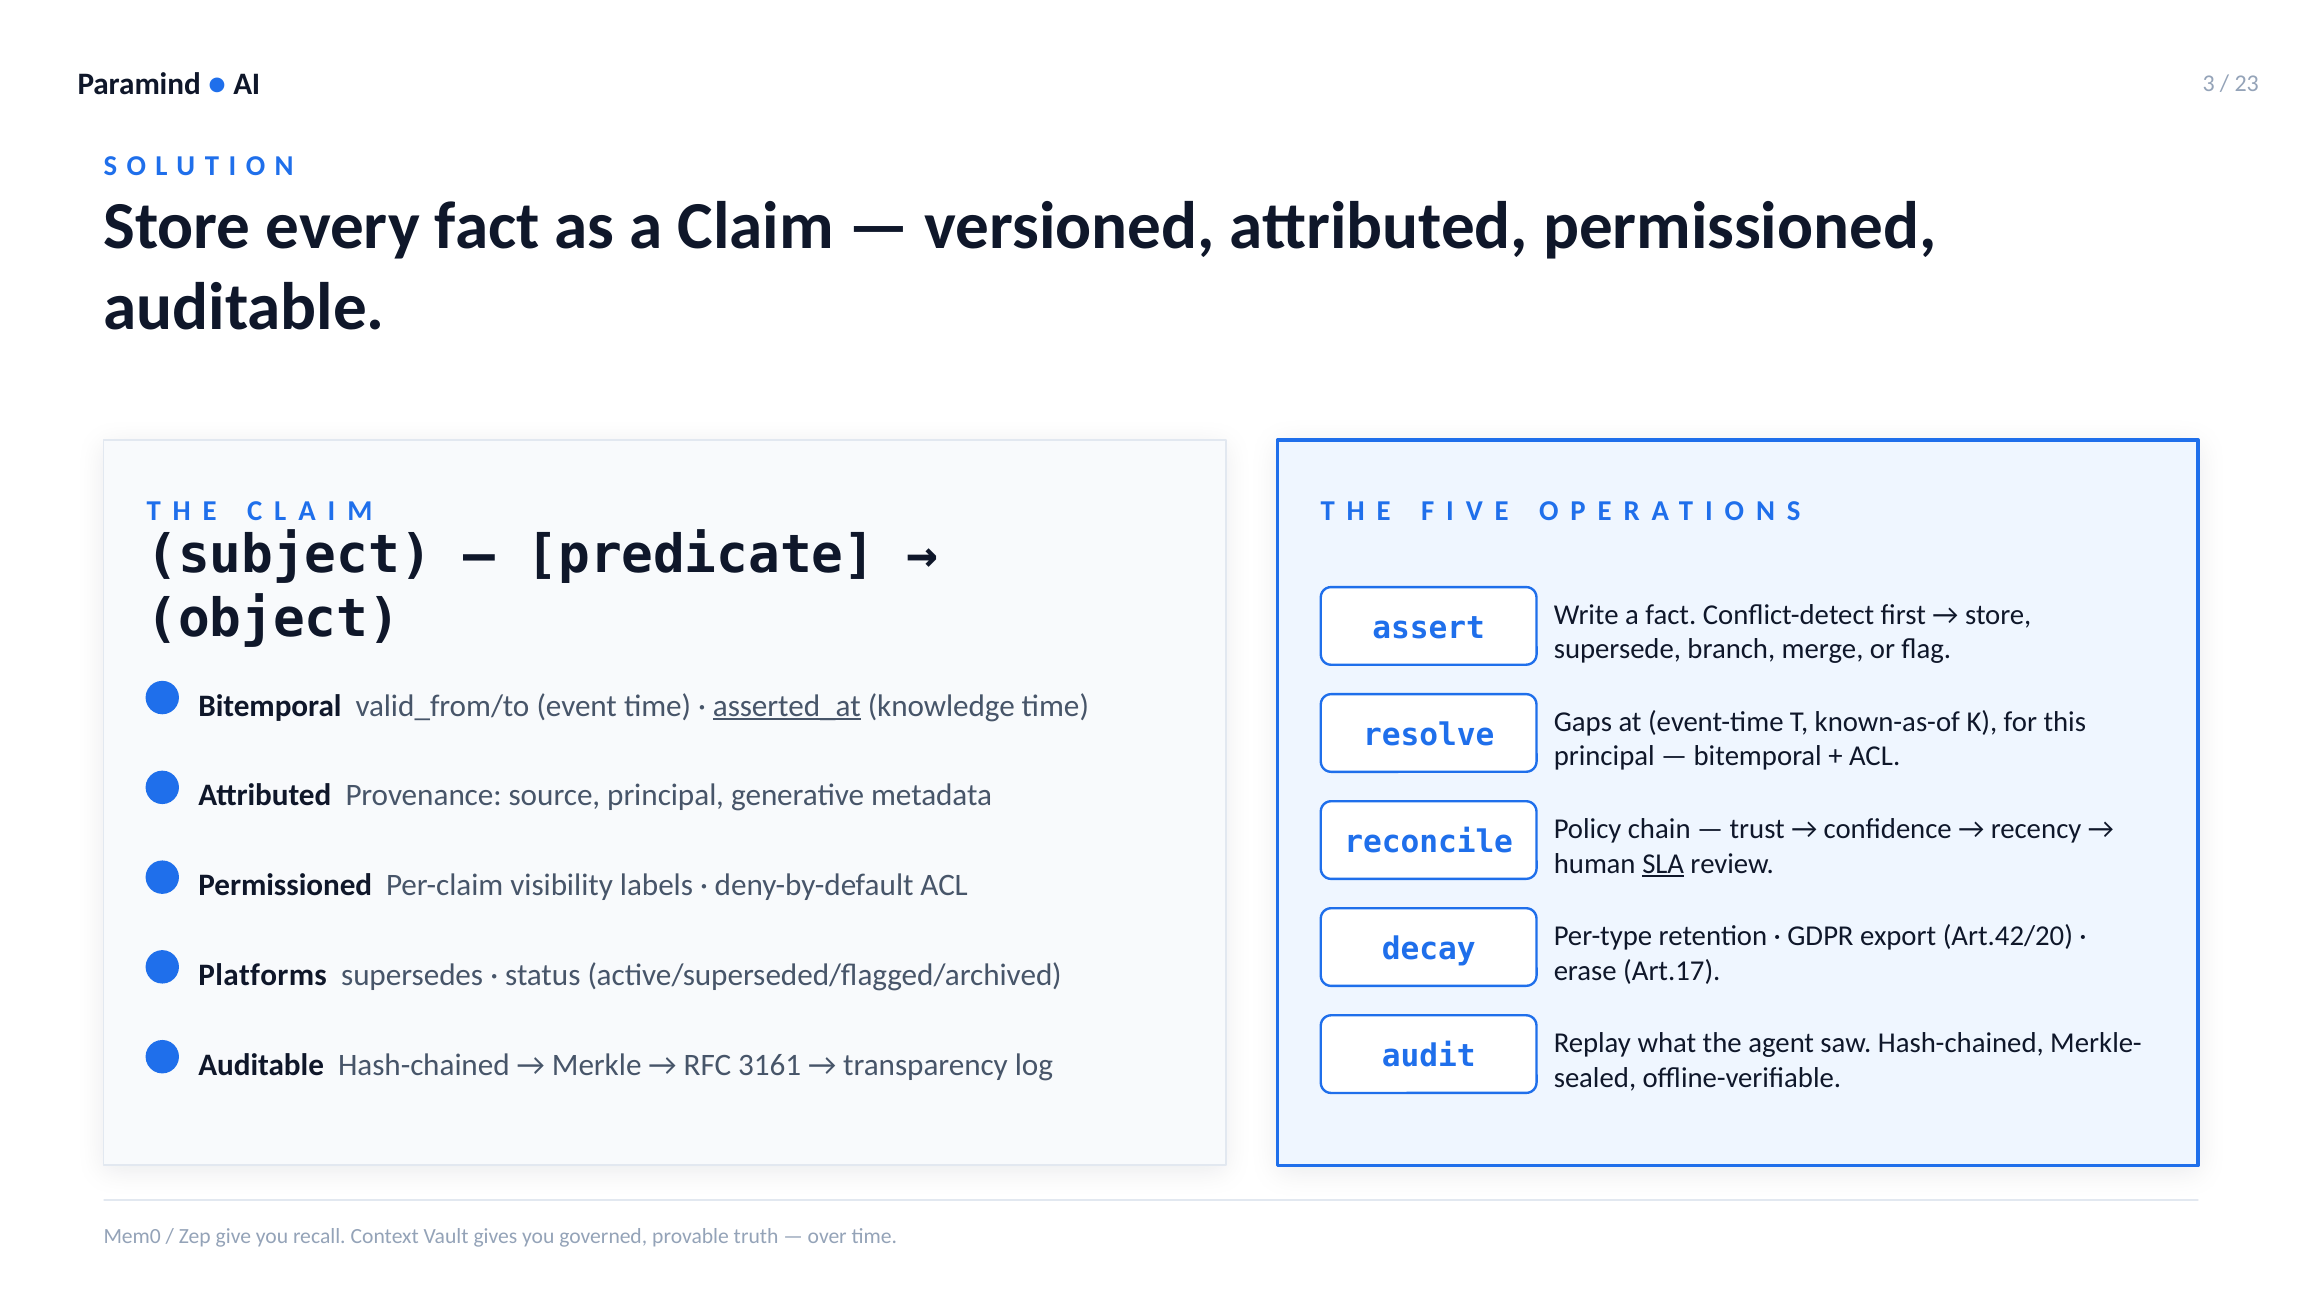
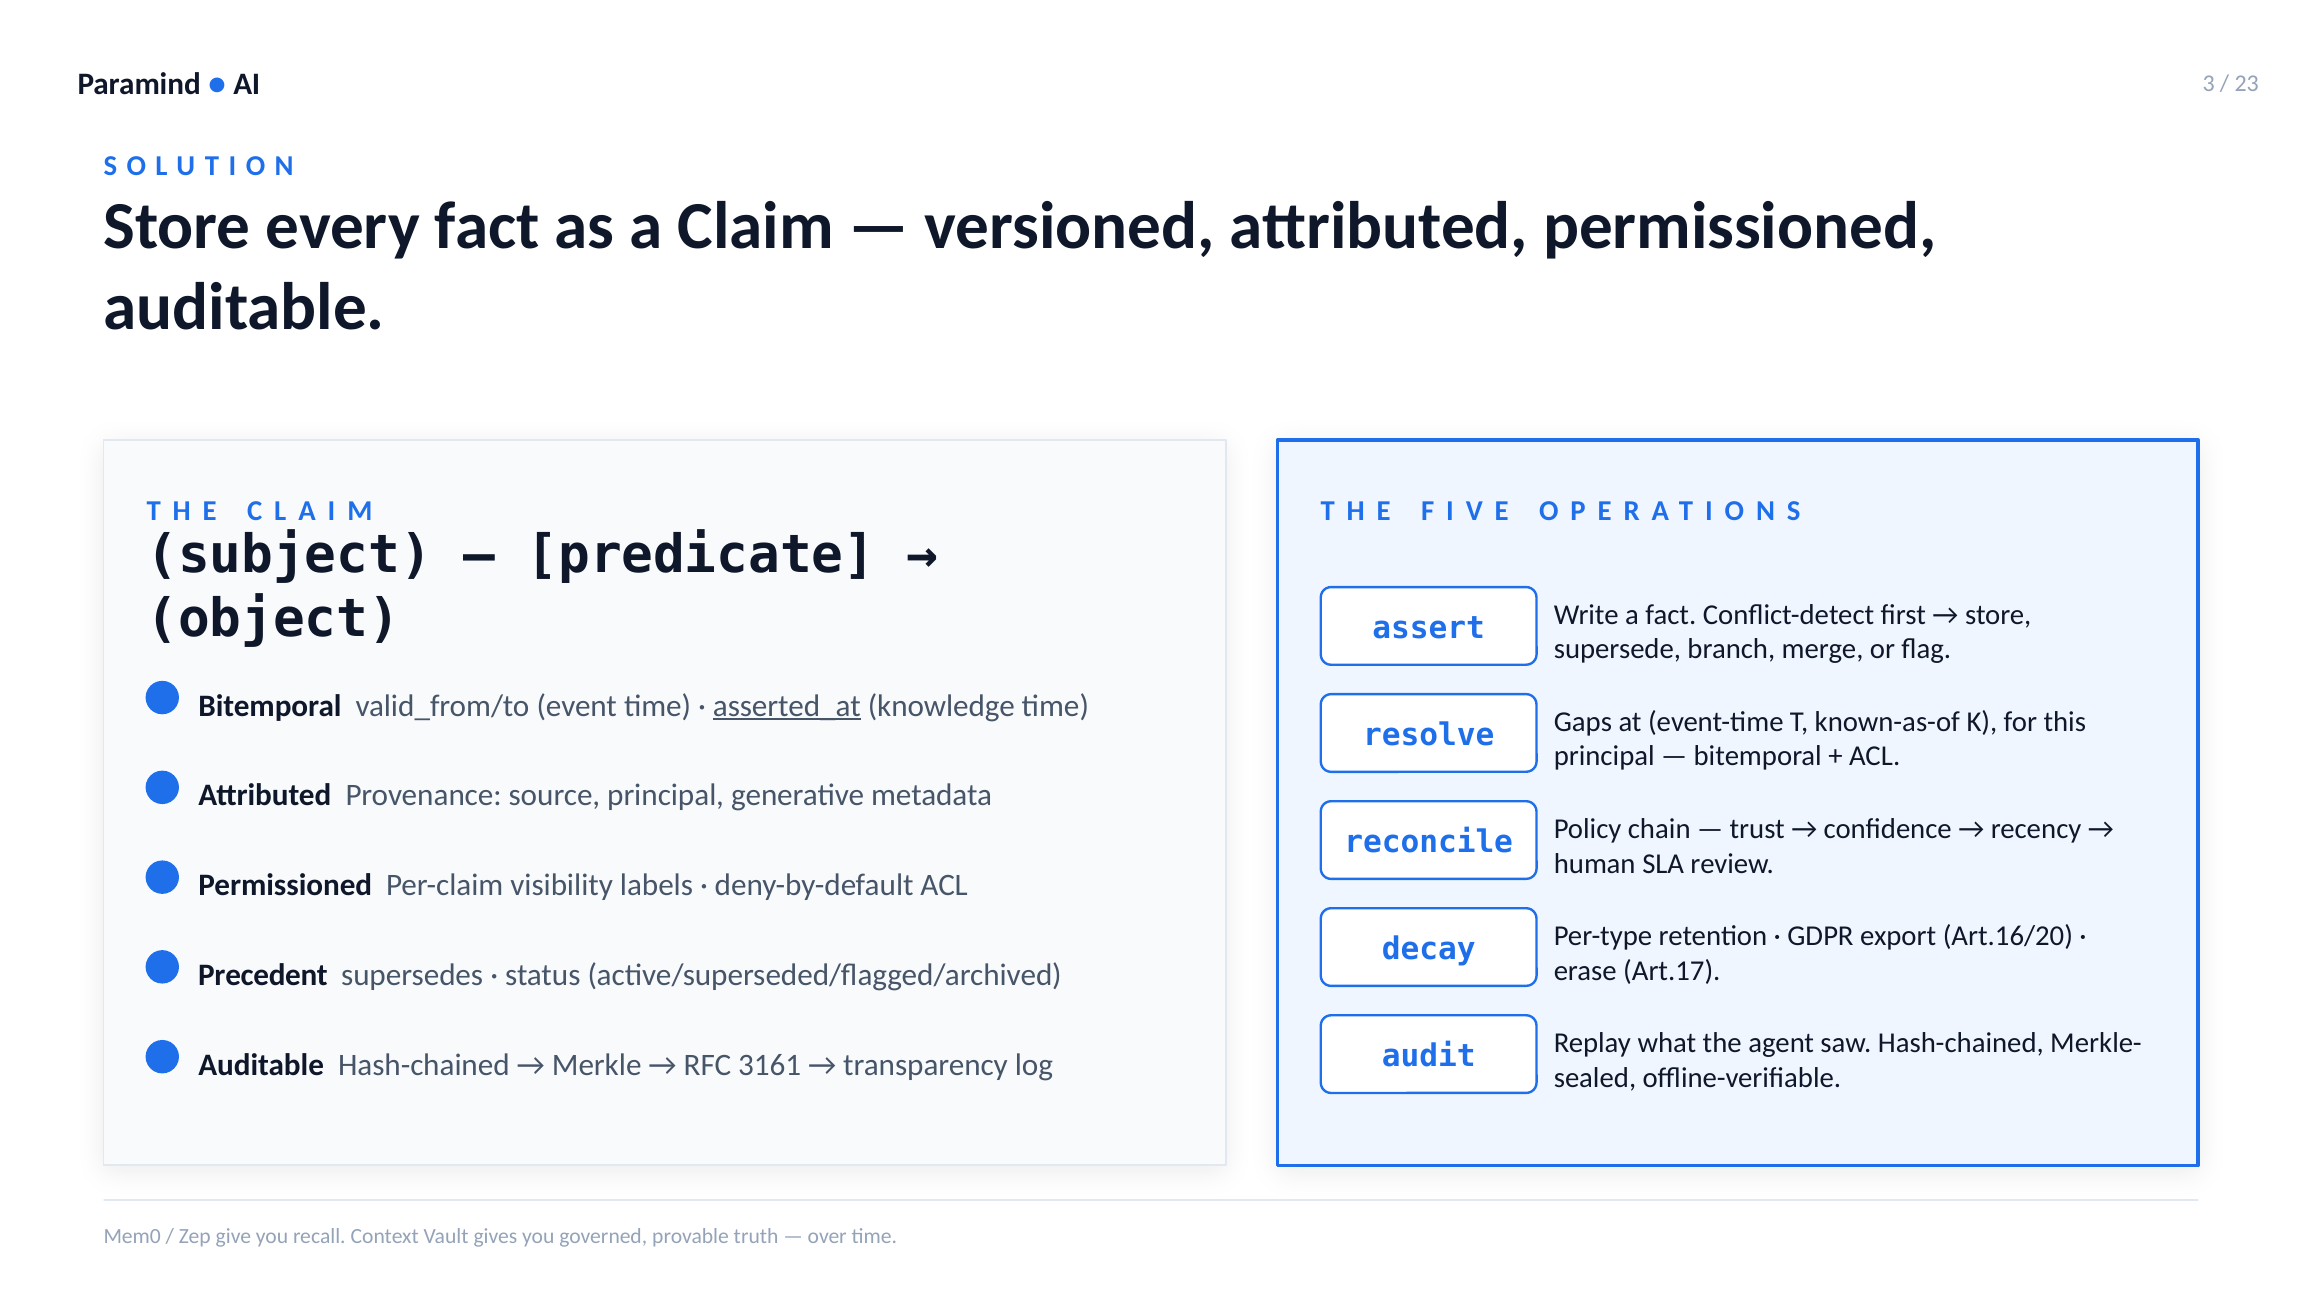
SLA underline: present -> none (1663, 863)
Art.42/20: Art.42/20 -> Art.16/20 (2008, 936)
Platforms: Platforms -> Precedent (263, 975)
